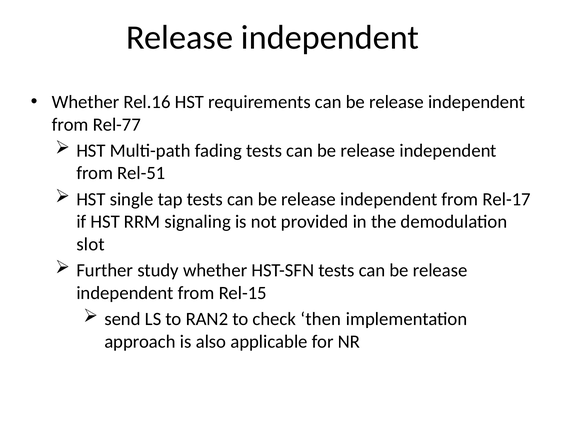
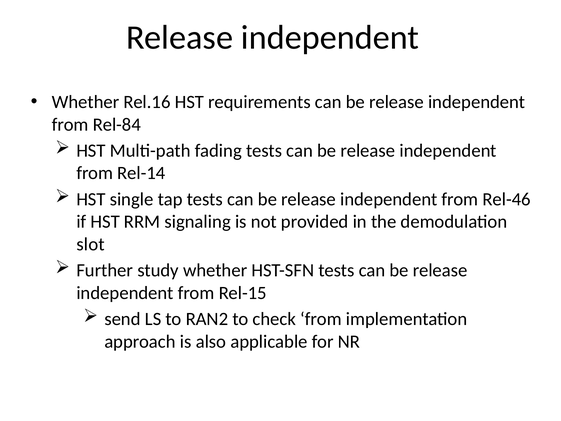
Rel-77: Rel-77 -> Rel-84 (117, 124)
Rel-51: Rel-51 -> Rel-14 (141, 173)
Rel-17: Rel-17 -> Rel-46 (507, 199)
check then: then -> from (321, 319)
